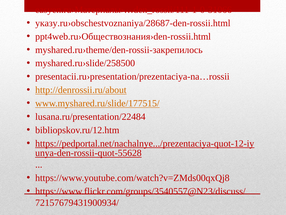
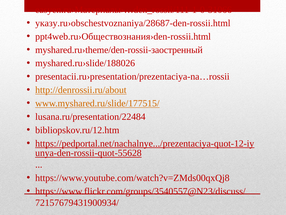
myshared.ru›theme/den-rossii-закрепилось: myshared.ru›theme/den-rossii-закрепилось -> myshared.ru›theme/den-rossii-заостренный (119, 50)
myshared.ru›slide/258500: myshared.ru›slide/258500 -> myshared.ru›slide/188026 (85, 63)
